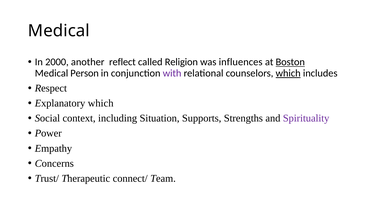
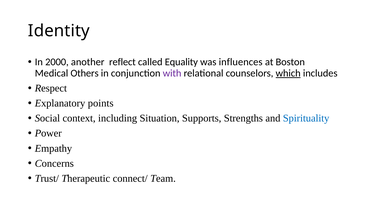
Medical: Medical -> Identity (59, 31)
Religion: Religion -> Equality (181, 62)
Boston underline: present -> none (290, 62)
Person: Person -> Others (85, 73)
Explanatory which: which -> points (101, 103)
Spirituality colour: purple -> blue (306, 118)
